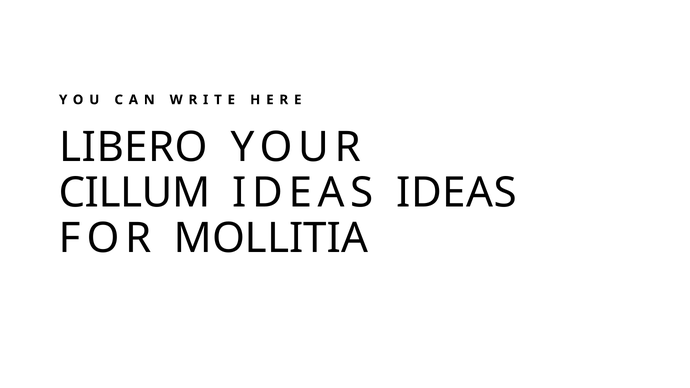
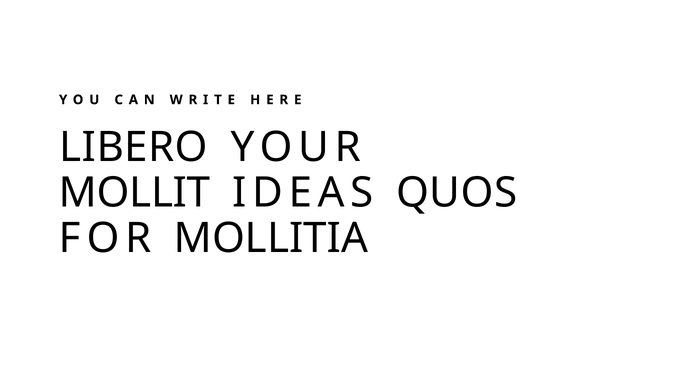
CILLUM: CILLUM -> MOLLIT (135, 193)
IDEAS IDEAS: IDEAS -> QUOS (457, 193)
